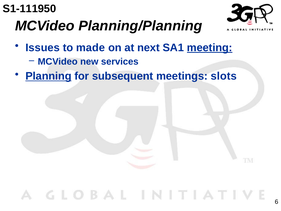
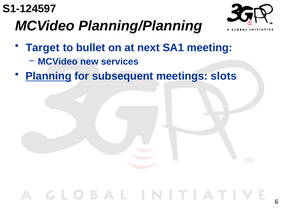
S1-111950: S1-111950 -> S1-124597 (29, 9)
Issues: Issues -> Target (43, 48)
made: made -> bullet (91, 48)
meeting underline: present -> none (210, 48)
